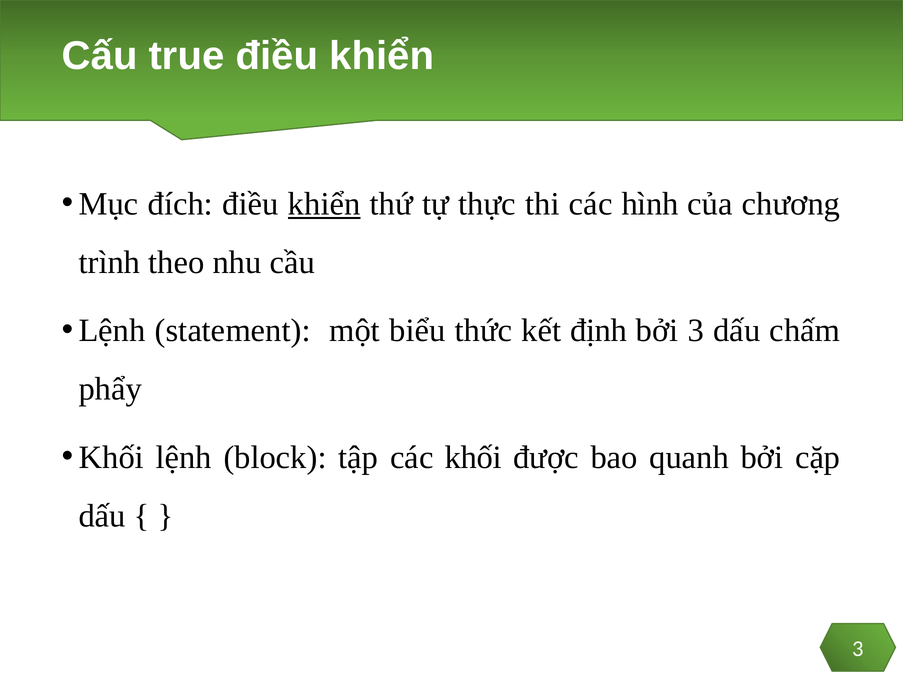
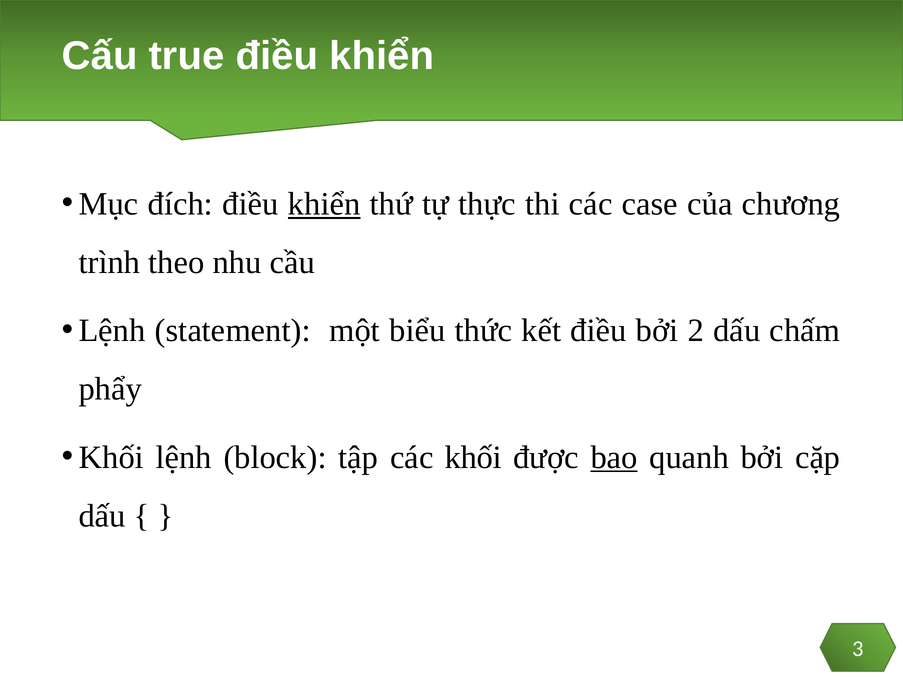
hình: hình -> case (650, 204)
kết định: định -> điều (599, 331)
bởi 3: 3 -> 2 (696, 331)
bao underline: none -> present (614, 457)
